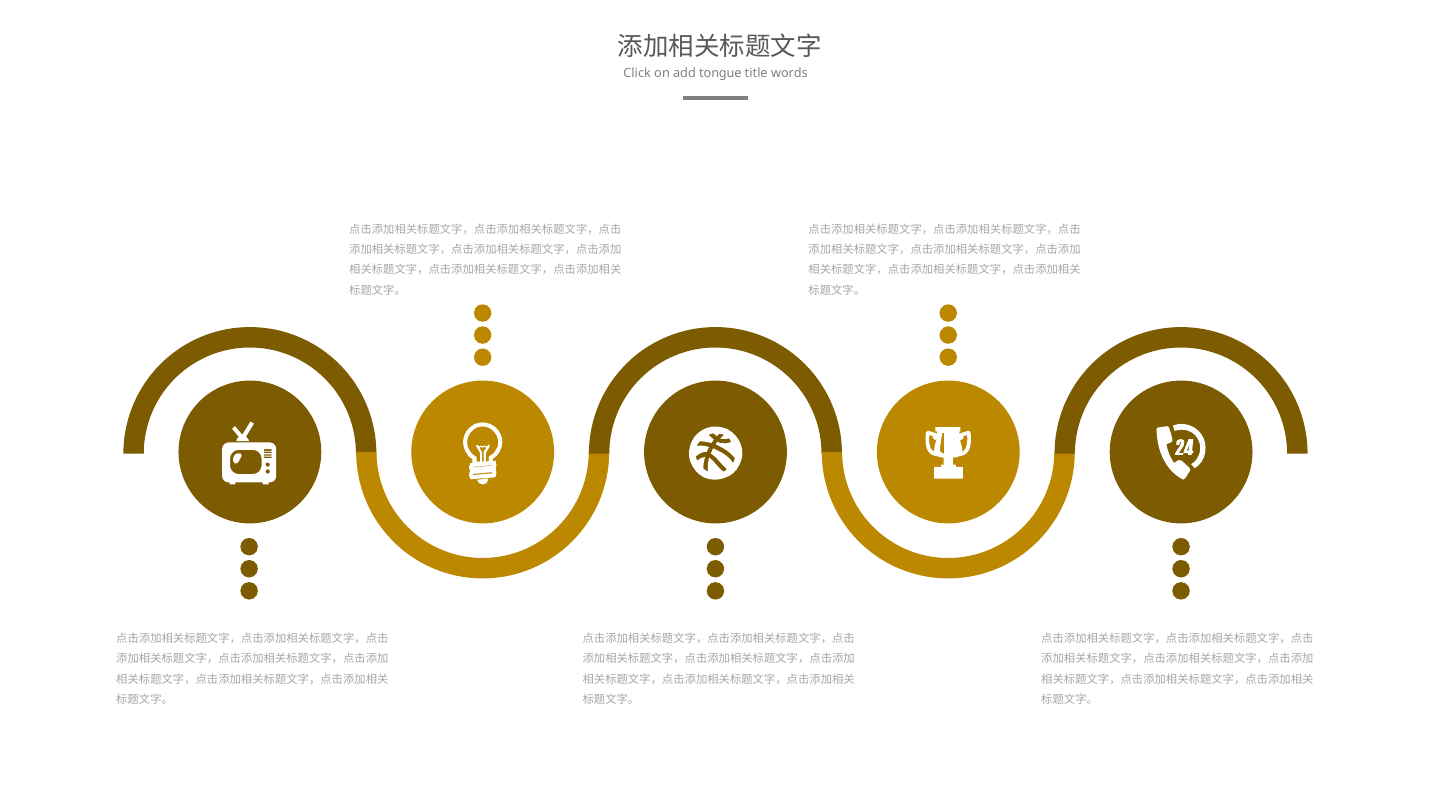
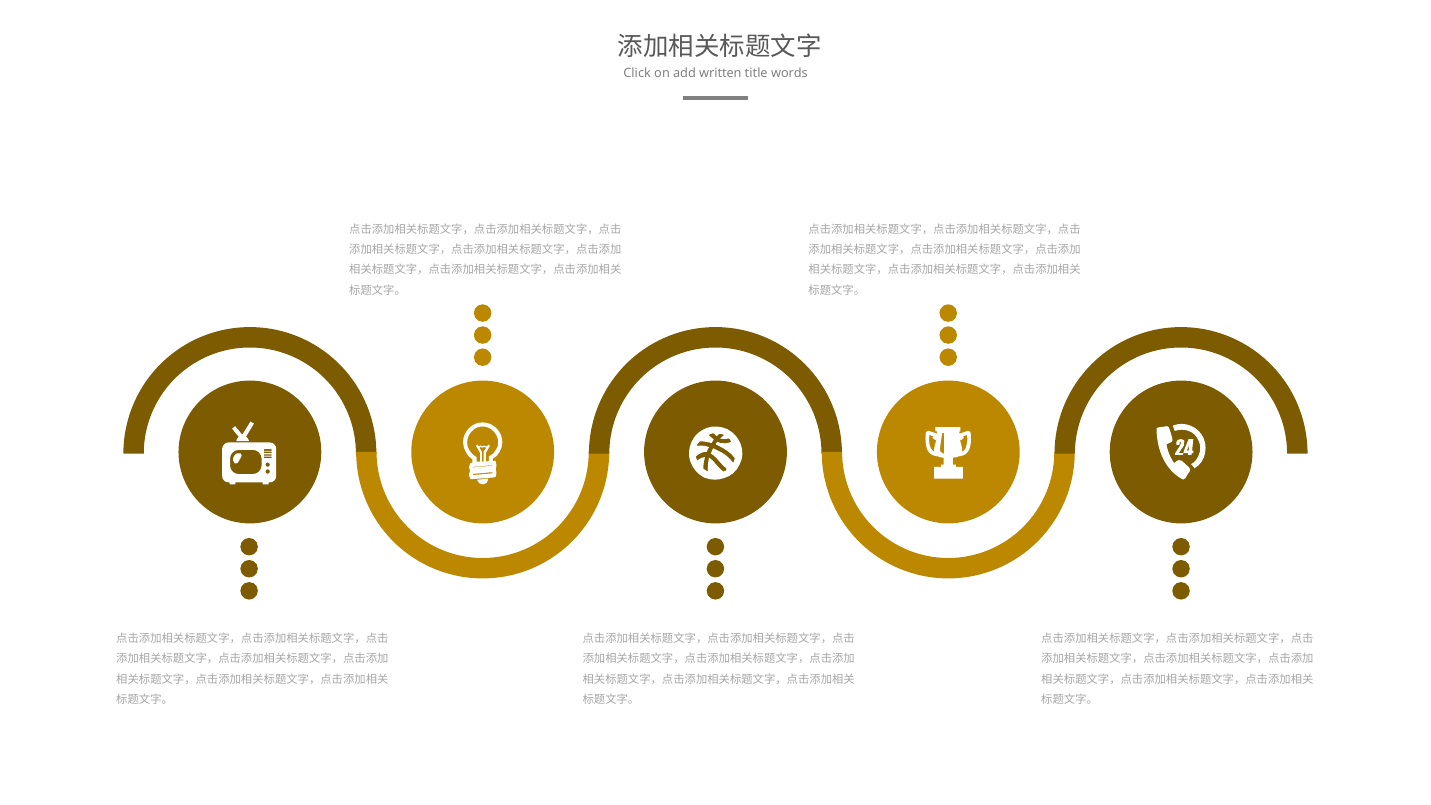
tongue: tongue -> written (720, 73)
